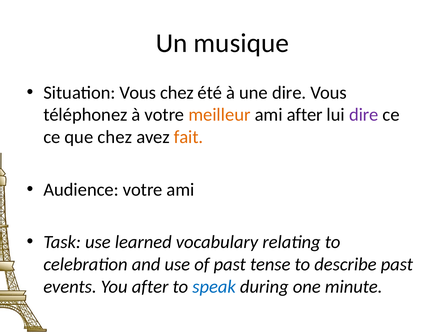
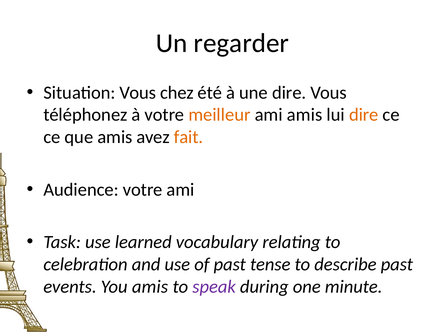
musique: musique -> regarder (241, 43)
ami after: after -> amis (305, 115)
dire colour: purple -> orange (364, 115)
que chez: chez -> amis (115, 137)
You after: after -> amis (150, 286)
speak colour: blue -> purple (214, 286)
